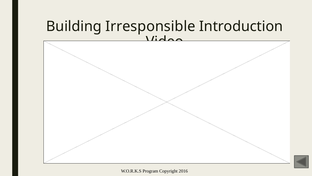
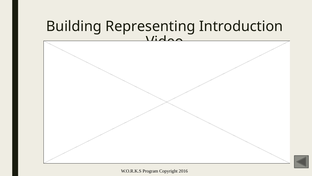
Irresponsible: Irresponsible -> Representing (150, 26)
